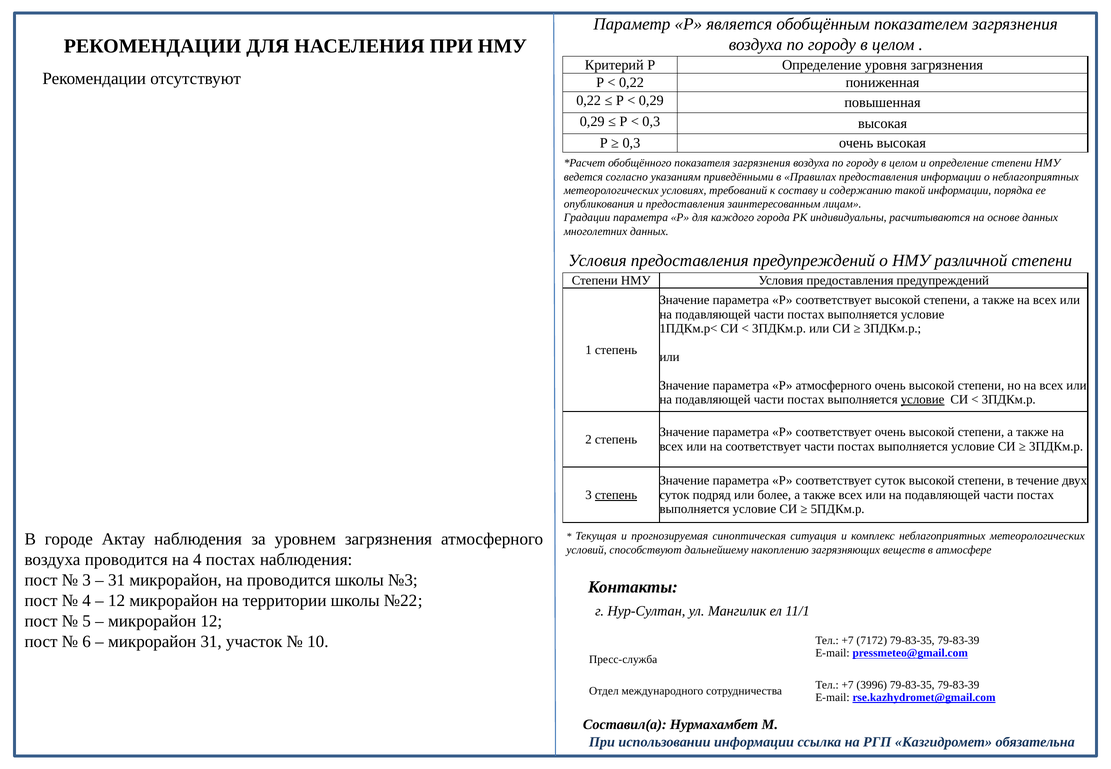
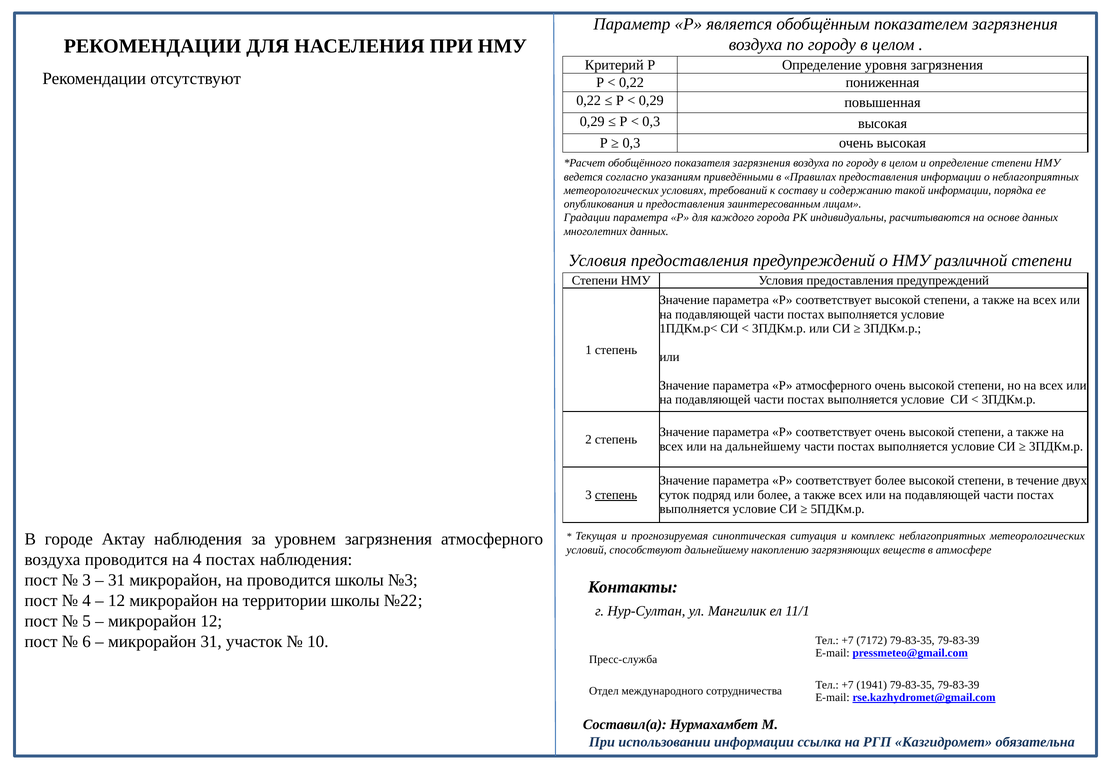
условие underline: present -> none (923, 400)
на соответствует: соответствует -> дальнейшему (763, 447)
соответствует суток: суток -> более (890, 481)
3996: 3996 -> 1941 (872, 685)
